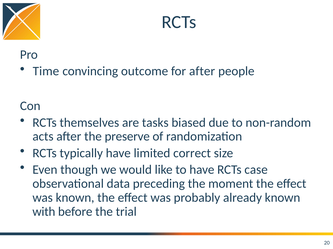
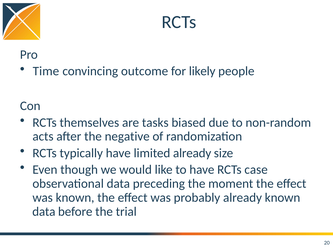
for after: after -> likely (202, 71)
preserve: preserve -> negative (127, 137)
limited correct: correct -> already (192, 154)
with: with -> data (44, 212)
